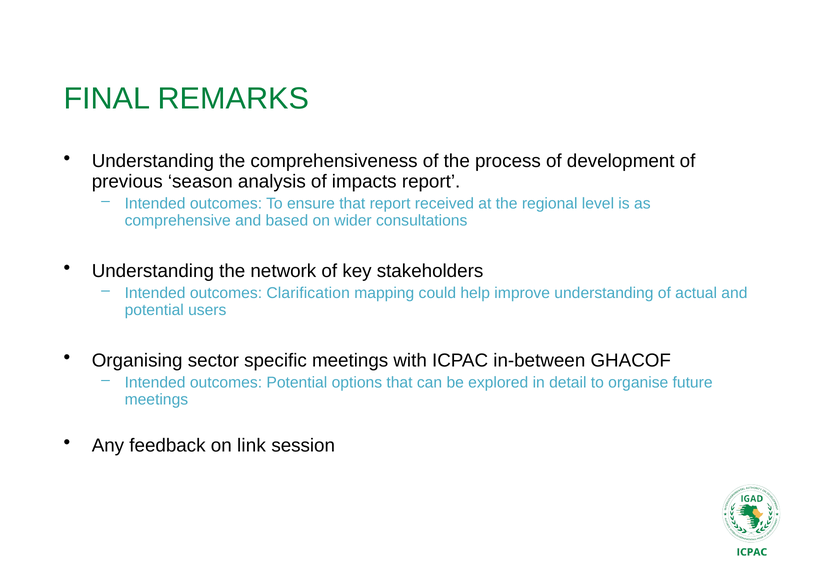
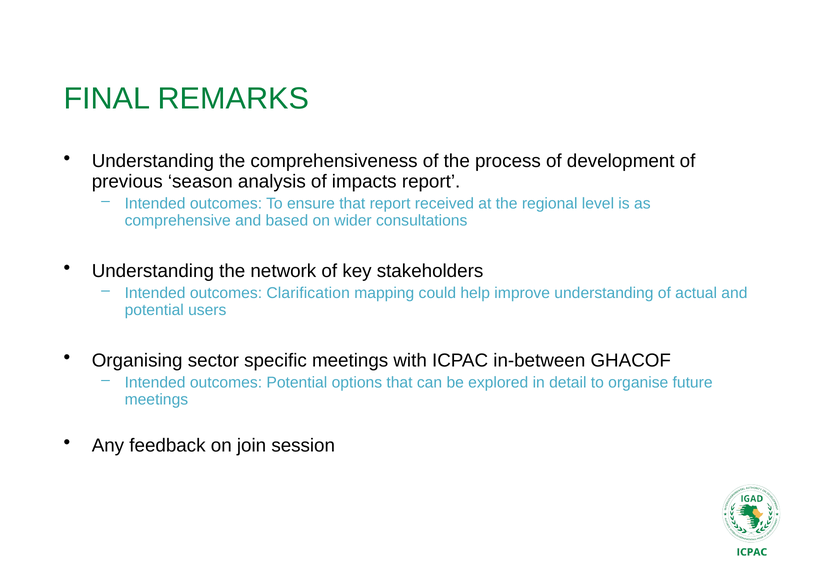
link: link -> join (252, 446)
